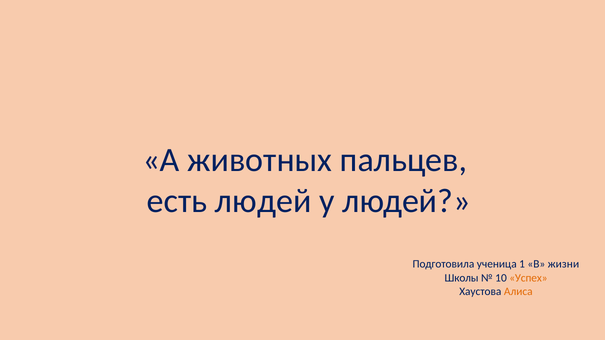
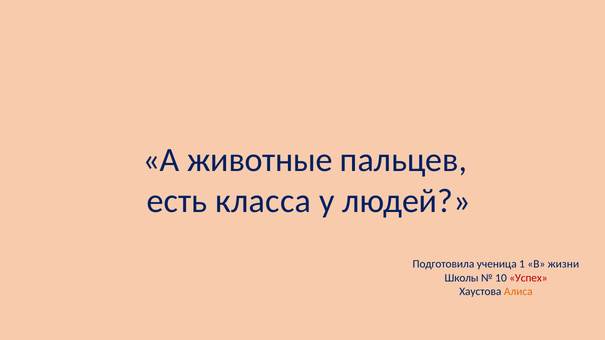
животных: животных -> животные (260, 160)
есть людей: людей -> класса (263, 201)
Успех colour: orange -> red (528, 278)
